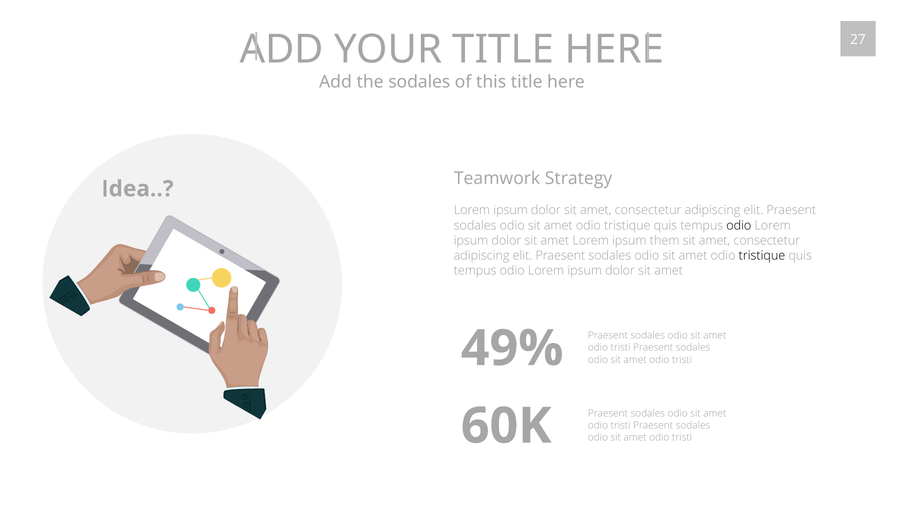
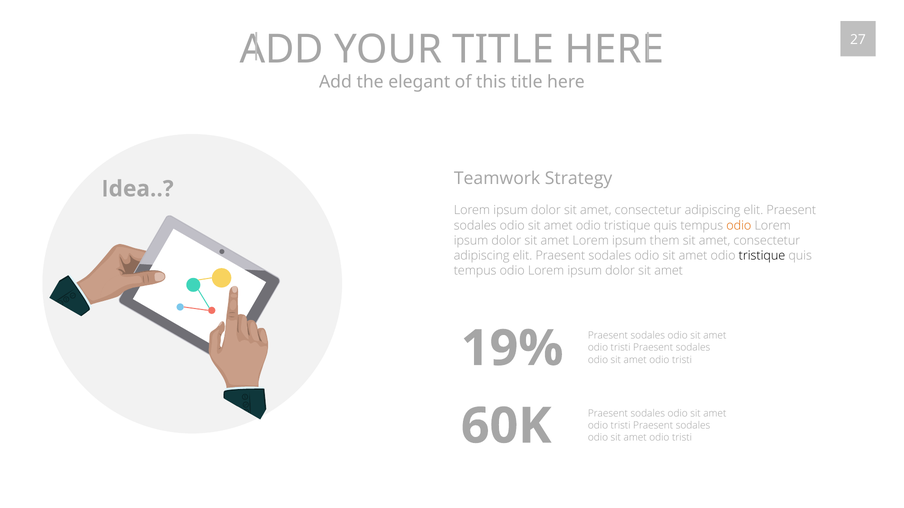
the sodales: sodales -> elegant (419, 82)
odio colour: black -> orange (739, 226)
49%: 49% -> 19% (512, 349)
